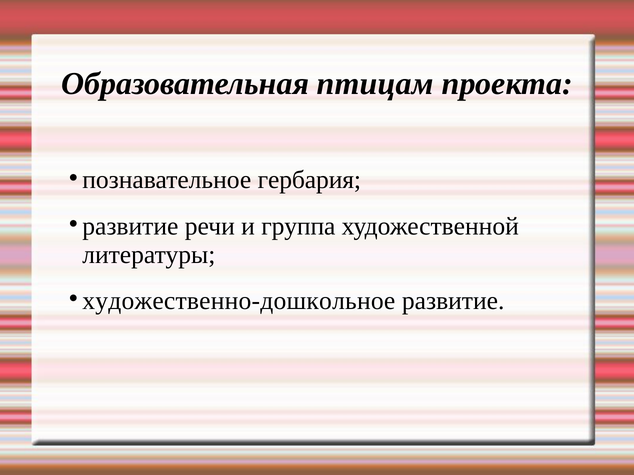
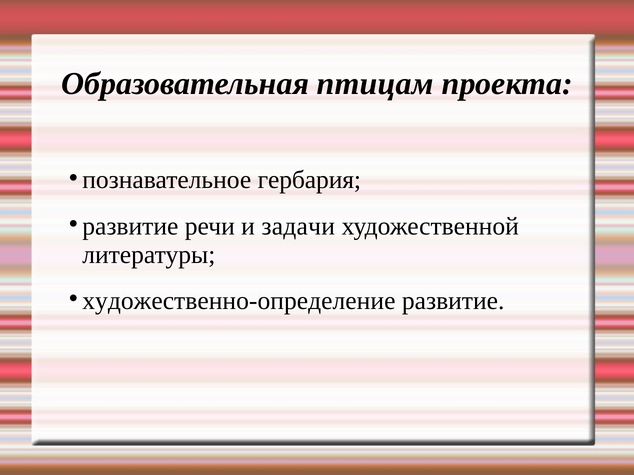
группа: группа -> задачи (298, 226)
художественно-дошкольное: художественно-дошкольное -> художественно-определение (239, 301)
